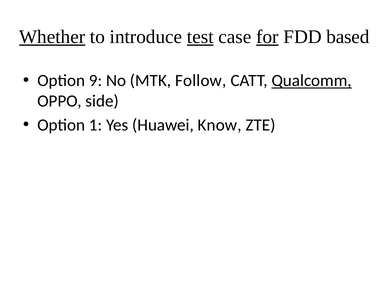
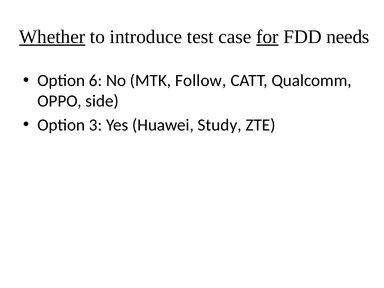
test underline: present -> none (200, 37)
based: based -> needs (348, 37)
9: 9 -> 6 (96, 81)
Qualcomm underline: present -> none (312, 81)
1: 1 -> 3 (96, 125)
Know: Know -> Study (220, 125)
